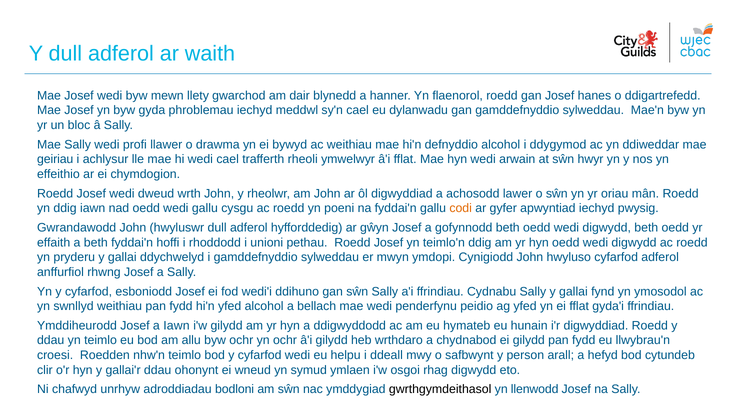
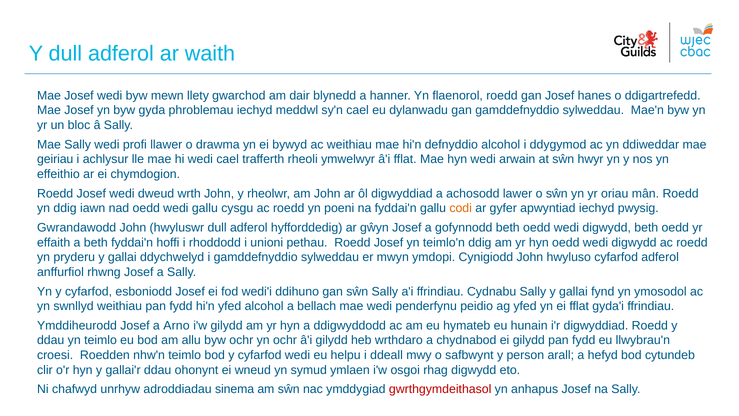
a Iawn: Iawn -> Arno (176, 325)
bodloni: bodloni -> sinema (235, 389)
gwrthgymdeithasol colour: black -> red (440, 389)
llenwodd: llenwodd -> anhapus (535, 389)
